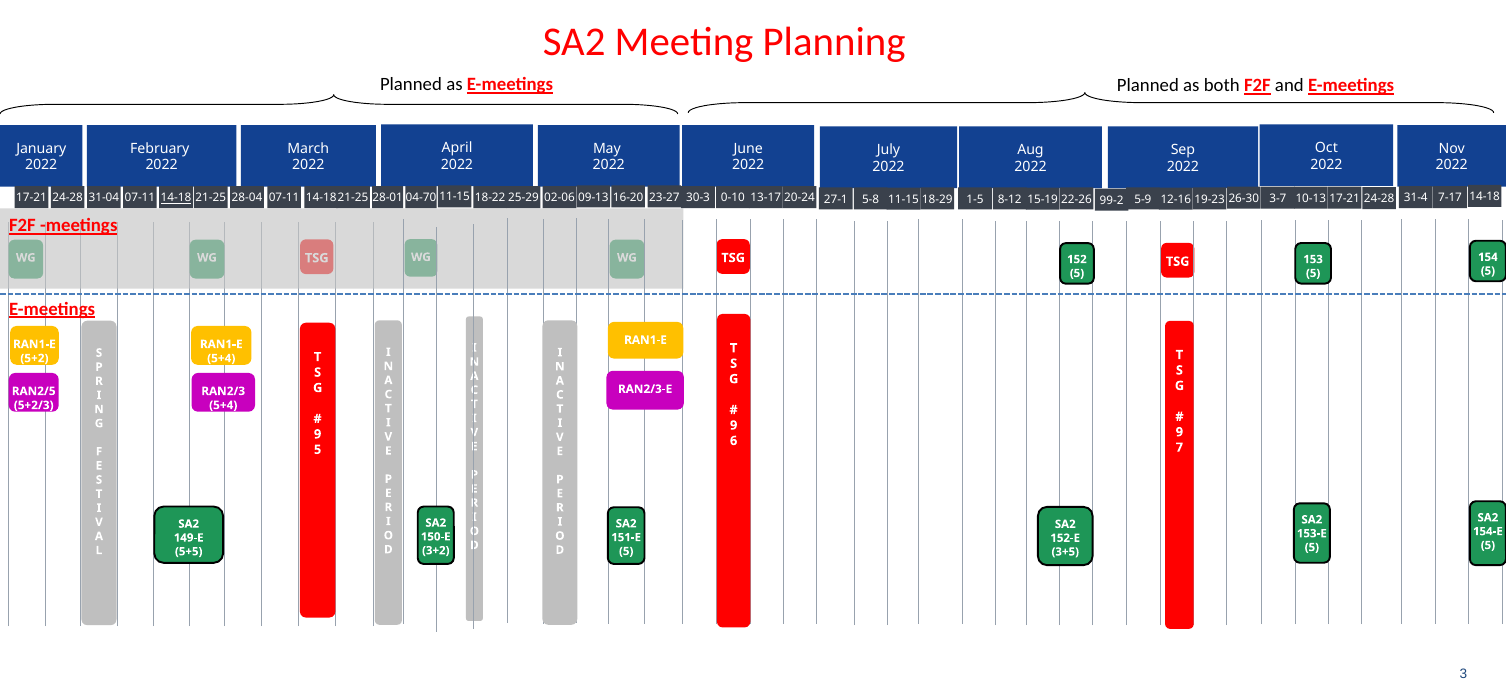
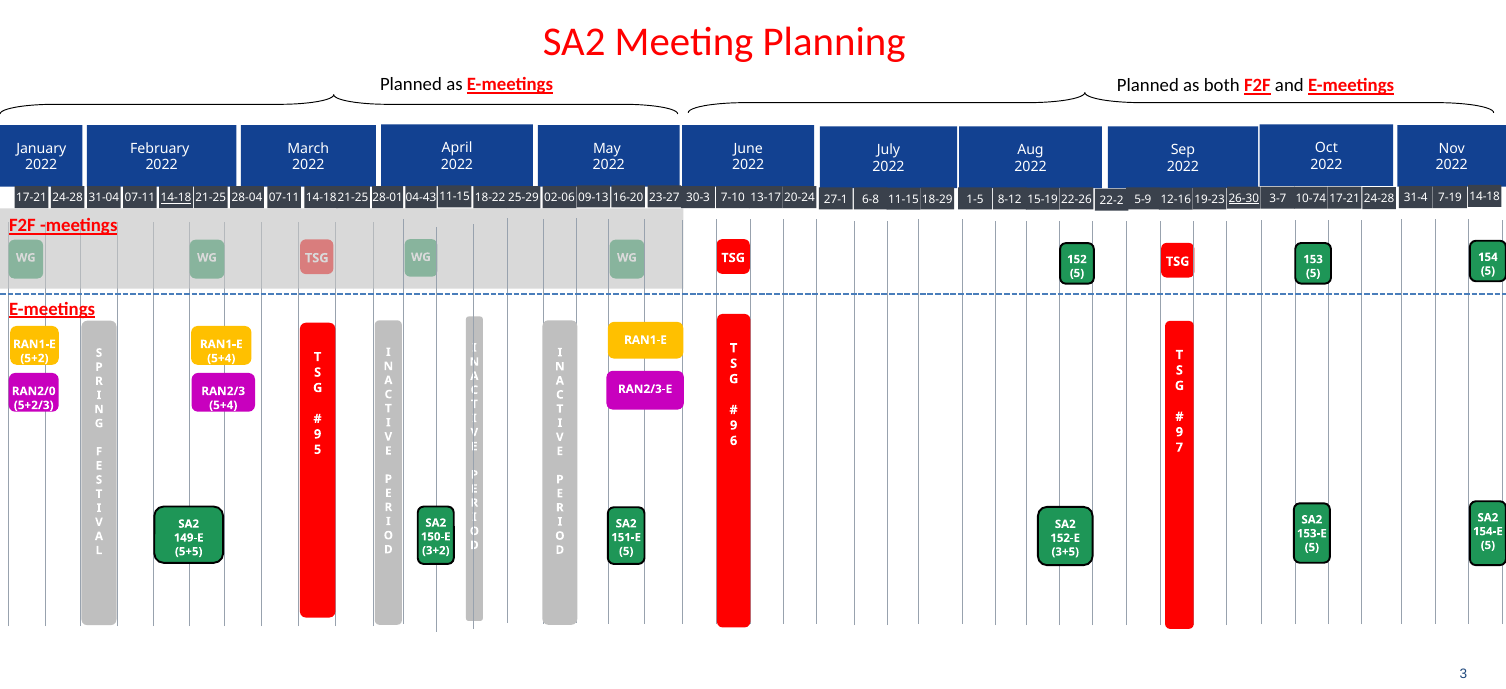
0-10: 0-10 -> 7-10 (733, 198)
04-70: 04-70 -> 04-43 (421, 198)
26-30 underline: none -> present (1244, 198)
10-13: 10-13 -> 10-74 (1311, 198)
7-17: 7-17 -> 7-19 (1450, 198)
5-8: 5-8 -> 6-8 (871, 199)
99-2: 99-2 -> 22-2 (1112, 200)
RAN2/5: RAN2/5 -> RAN2/0 (34, 391)
